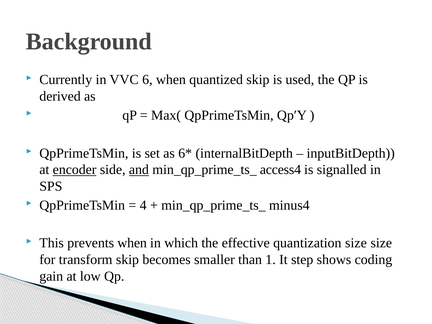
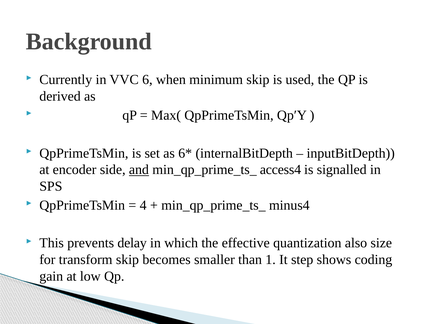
quantized: quantized -> minimum (216, 80)
encoder underline: present -> none (75, 170)
prevents when: when -> delay (132, 243)
quantization size: size -> also (356, 243)
